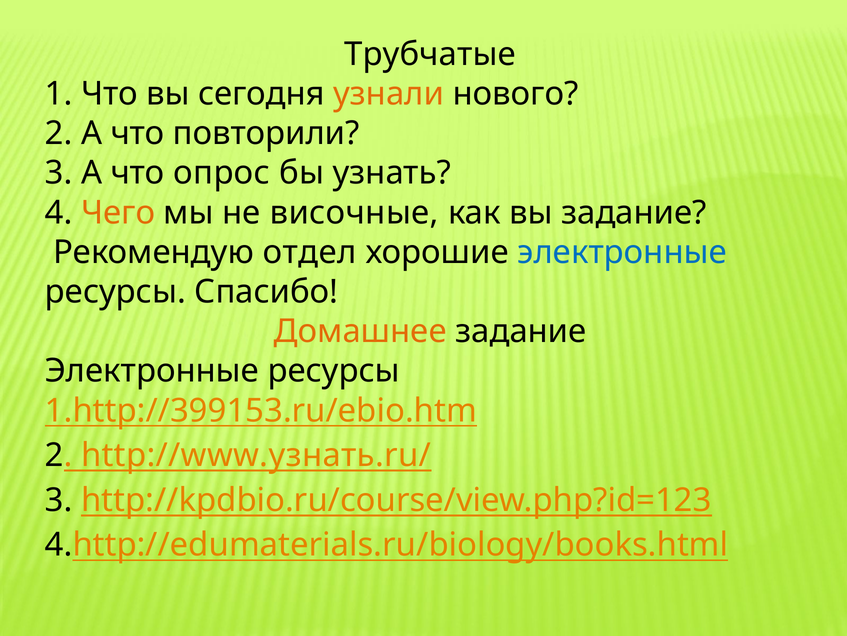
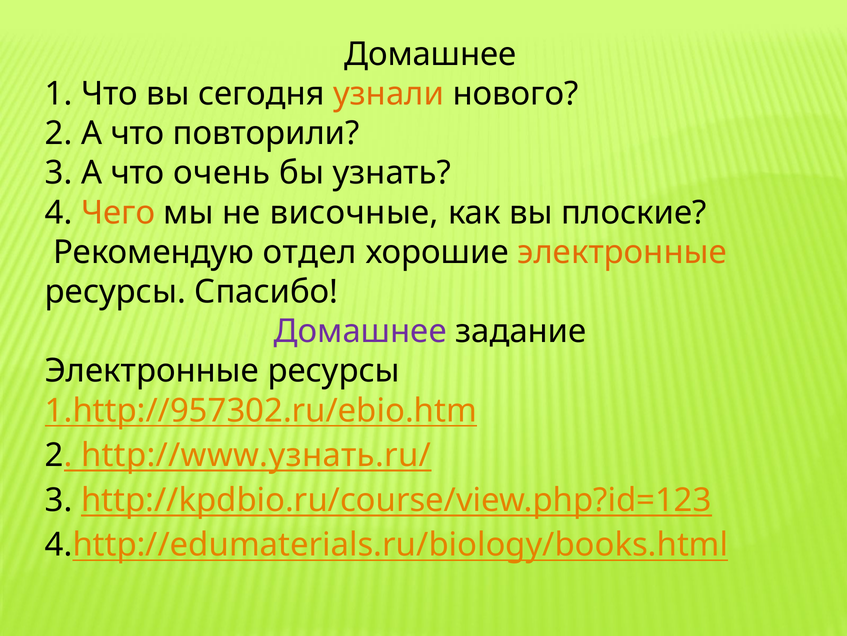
Трубчатые: Трубчатые -> Домашнее (430, 54)
опрос: опрос -> очень (222, 173)
вы задание: задание -> плоские (634, 212)
электронные colour: blue -> orange (622, 252)
Домашнее colour: orange -> purple (360, 331)
1.http://399153.ru/ebio.htm: 1.http://399153.ru/ebio.htm -> 1.http://957302.ru/ebio.htm (261, 410)
